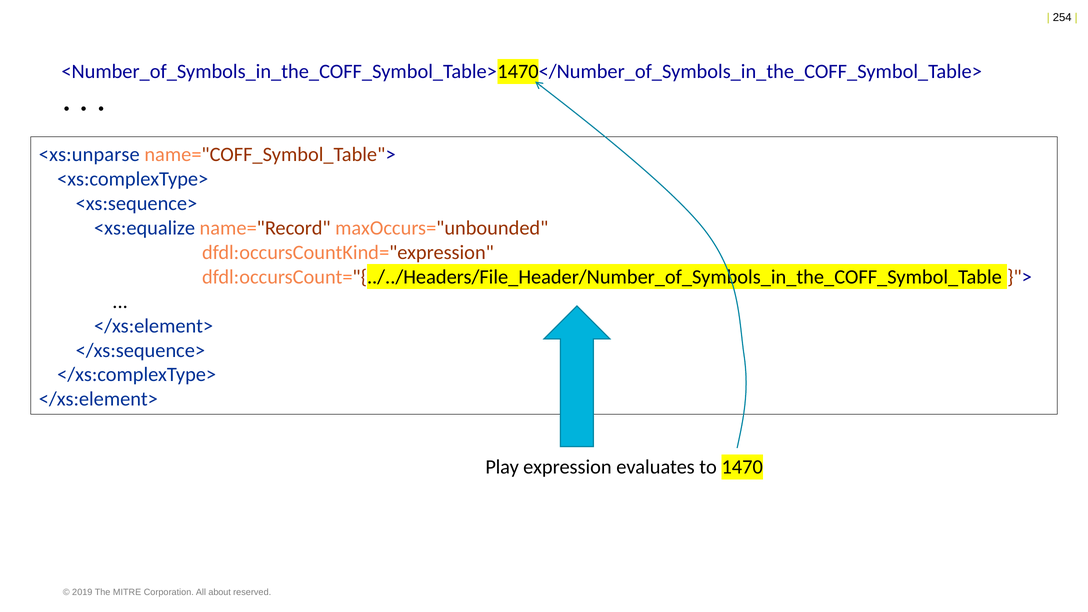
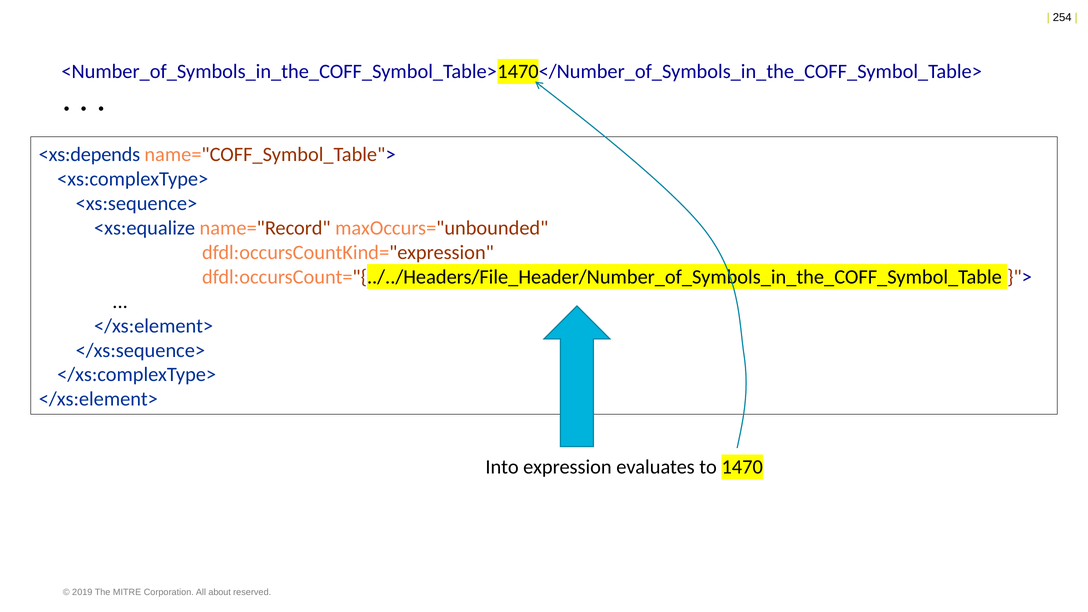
<xs:unparse: <xs:unparse -> <xs:depends (89, 154)
Play: Play -> Into (502, 467)
